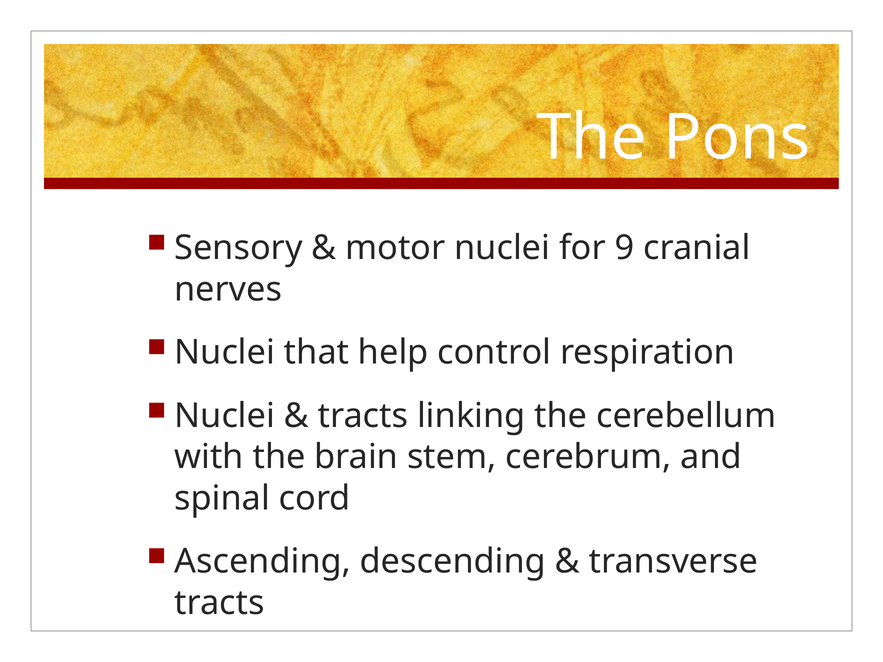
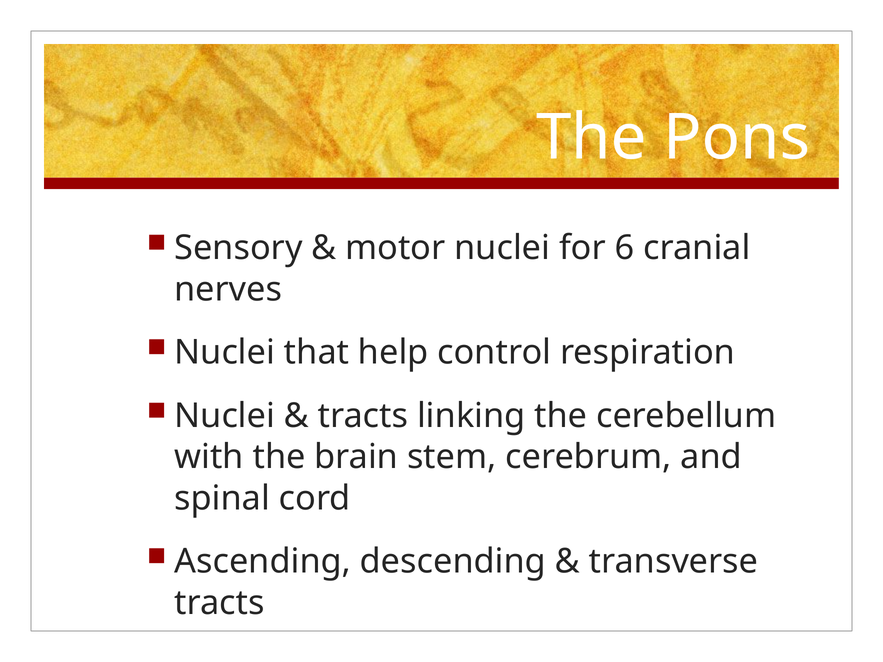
9: 9 -> 6 (624, 248)
